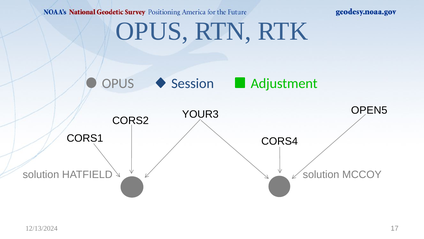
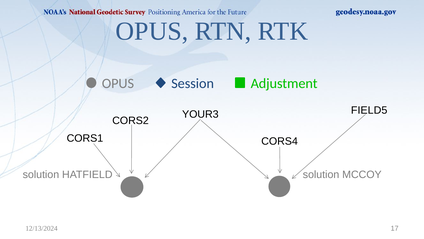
OPEN5: OPEN5 -> FIELD5 (369, 110)
